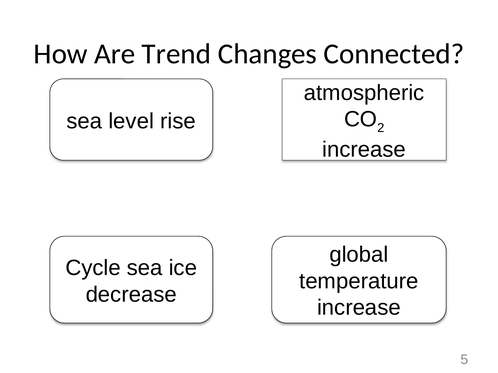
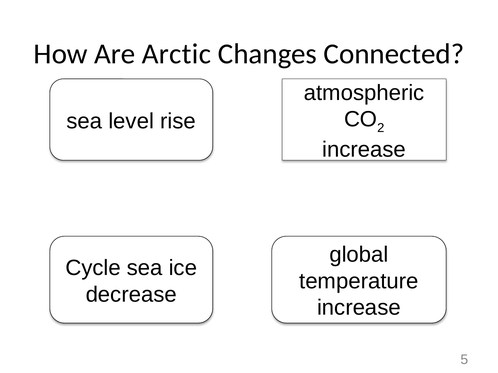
Trend: Trend -> Arctic (176, 54)
